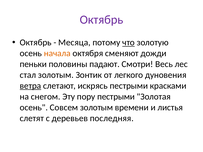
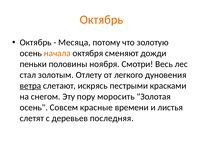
Октябрь colour: purple -> orange (101, 20)
что underline: present -> none (129, 43)
падают: падают -> ноября (104, 64)
Зонтик: Зонтик -> Отлету (89, 75)
пору пестрыми: пестрыми -> моросить (116, 97)
Совсем золотым: золотым -> красные (96, 108)
